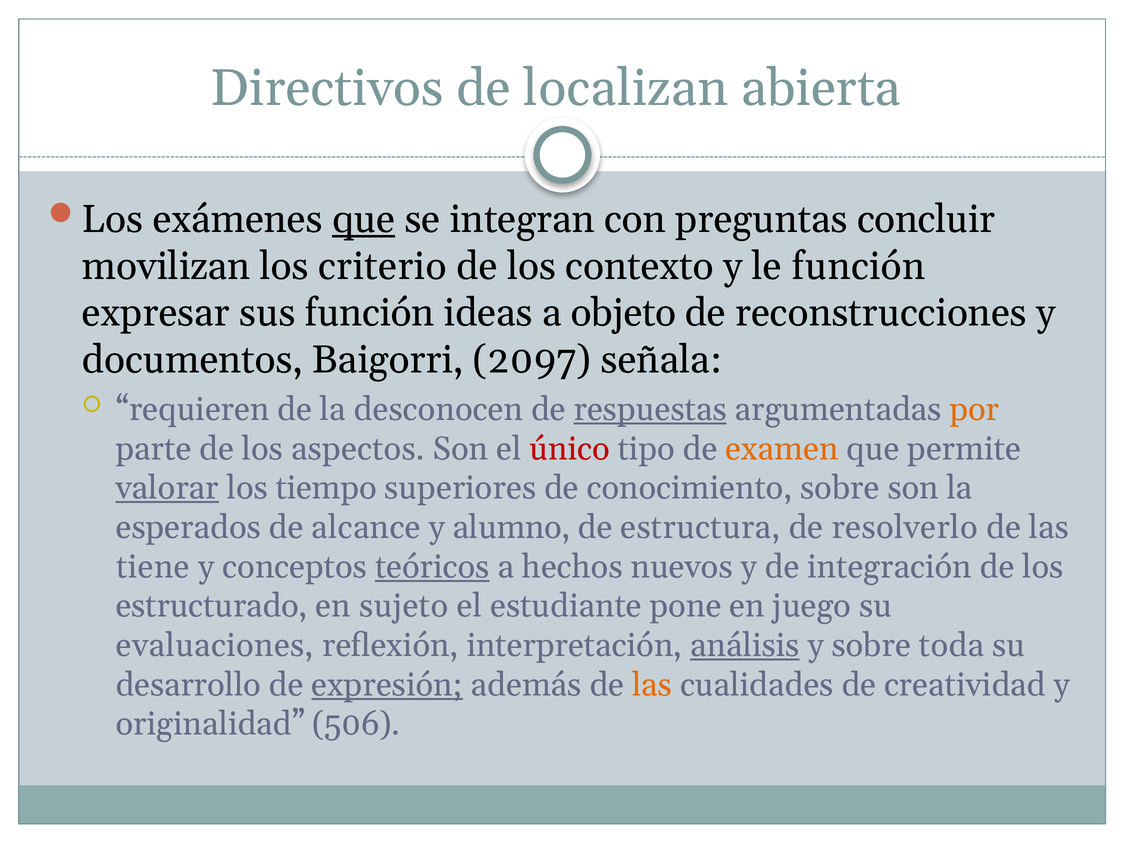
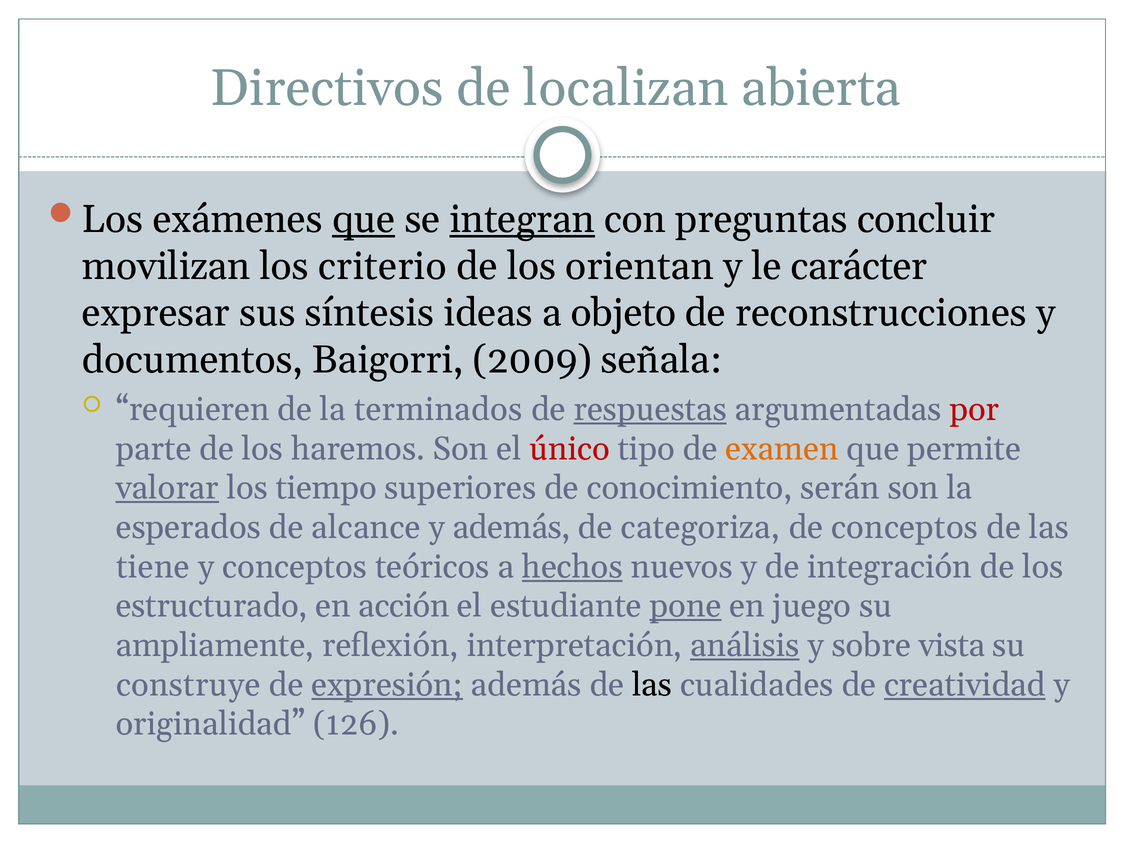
integran underline: none -> present (522, 220)
contexto: contexto -> orientan (640, 266)
le función: función -> carácter (859, 266)
sus función: función -> síntesis (369, 313)
2097: 2097 -> 2009 (532, 360)
desconocen: desconocen -> terminados (438, 410)
por colour: orange -> red (974, 410)
aspectos: aspectos -> haremos (358, 449)
conocimiento sobre: sobre -> serán (840, 488)
y alumno: alumno -> además (512, 528)
estructura: estructura -> categoriza (700, 528)
de resolverlo: resolverlo -> conceptos (905, 528)
teóricos underline: present -> none (432, 567)
hechos underline: none -> present (572, 567)
sujeto: sujeto -> acción (404, 607)
pone underline: none -> present (686, 607)
evaluaciones: evaluaciones -> ampliamente (215, 646)
toda: toda -> vista (952, 646)
desarrollo: desarrollo -> construye (188, 685)
las colour: orange -> black (652, 685)
creatividad underline: none -> present (965, 685)
506: 506 -> 126 (356, 725)
